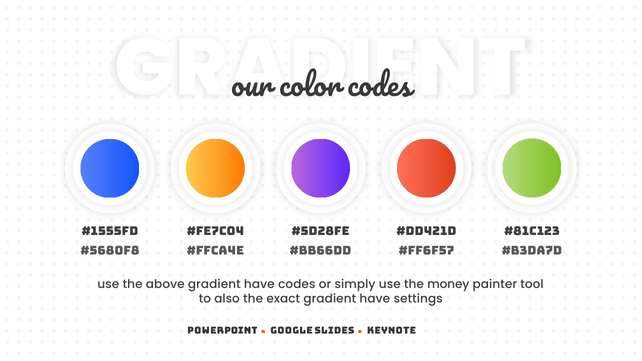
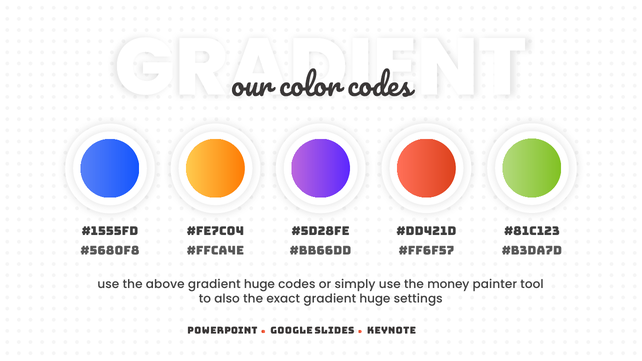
above gradient have: have -> huge (259, 284)
exact gradient have: have -> huge (375, 299)
